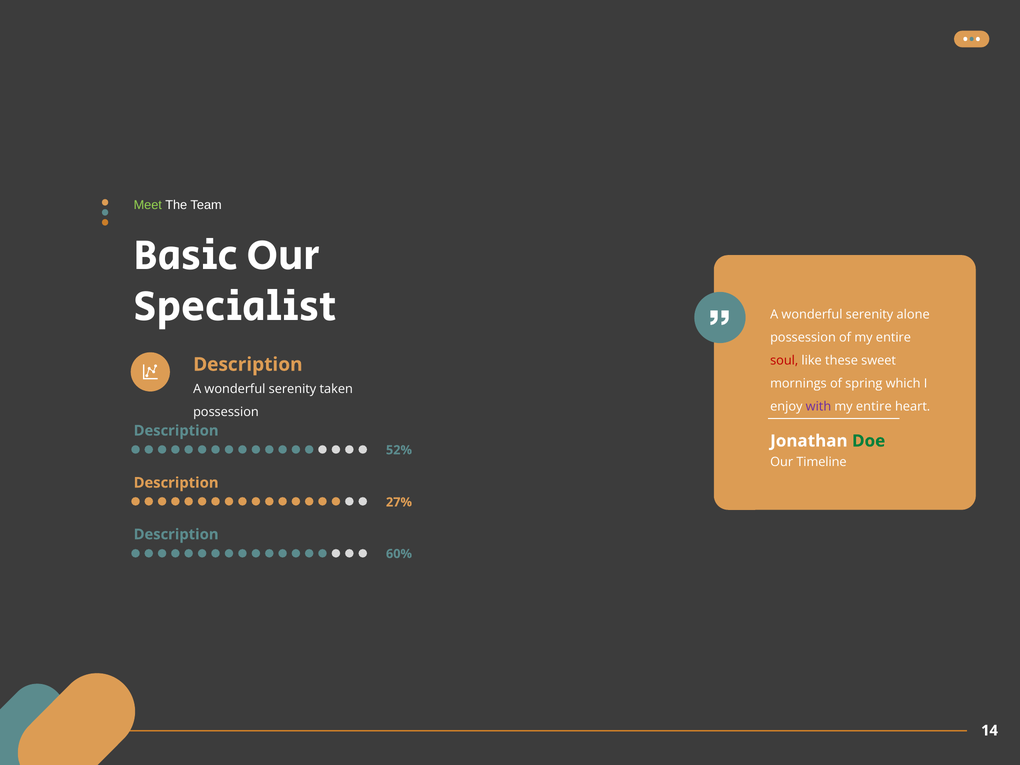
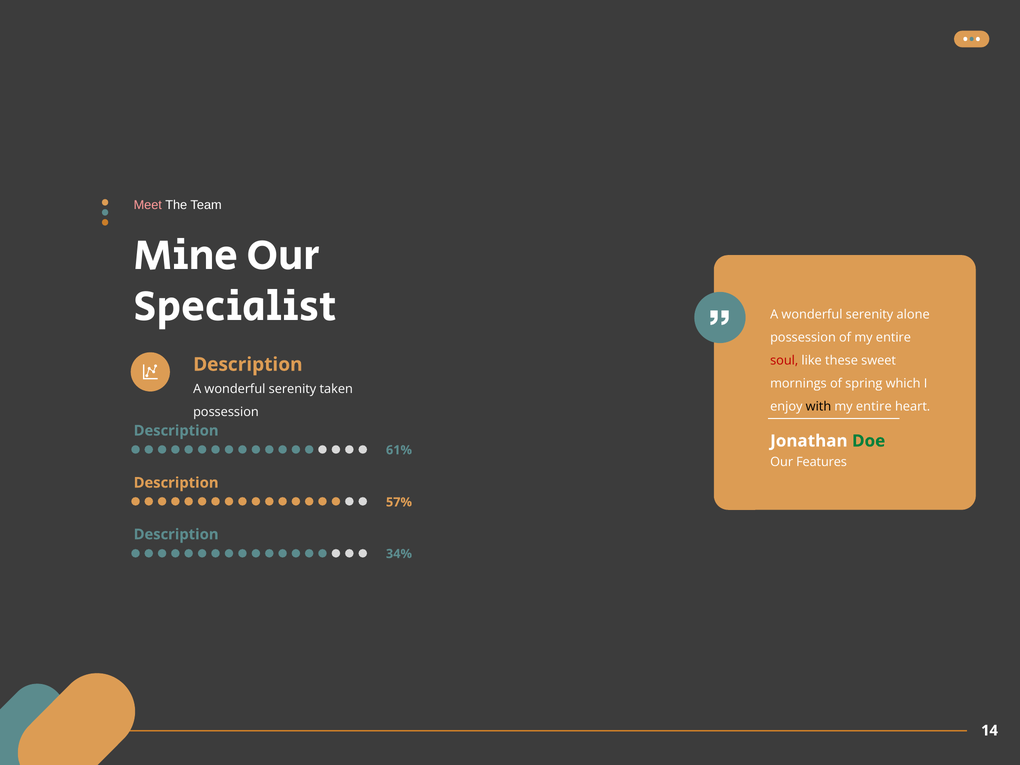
Meet colour: light green -> pink (148, 205)
Basic: Basic -> Mine (186, 255)
with colour: purple -> black (818, 407)
52%: 52% -> 61% (399, 450)
Timeline: Timeline -> Features (822, 462)
27%: 27% -> 57% (399, 502)
60%: 60% -> 34% (399, 554)
